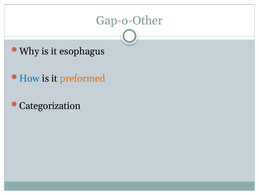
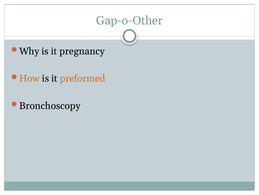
esophagus: esophagus -> pregnancy (82, 51)
How colour: blue -> orange (29, 78)
Categorization: Categorization -> Bronchoscopy (50, 105)
